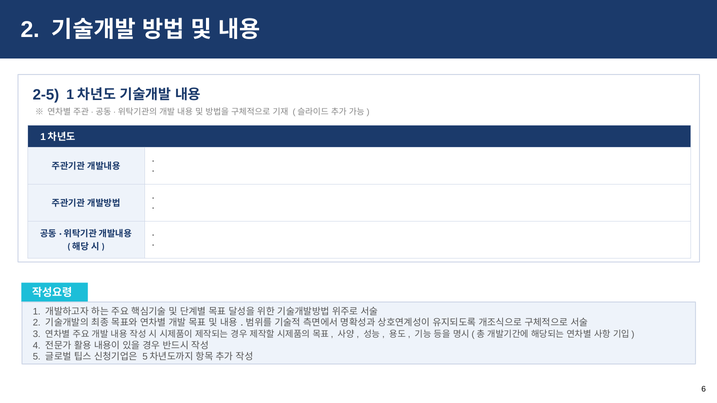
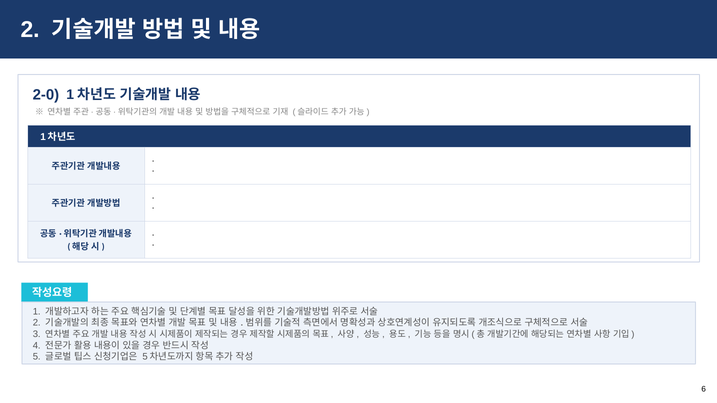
2-5: 2-5 -> 2-0 (46, 95)
